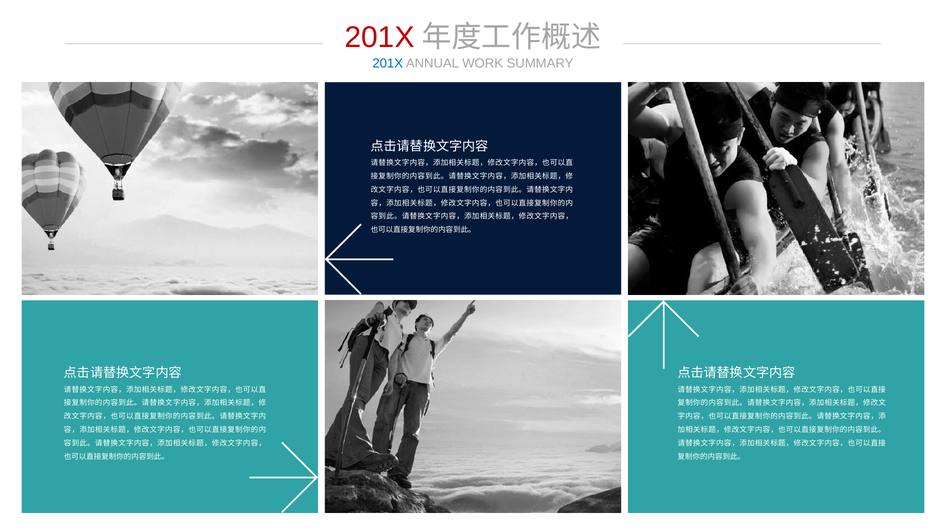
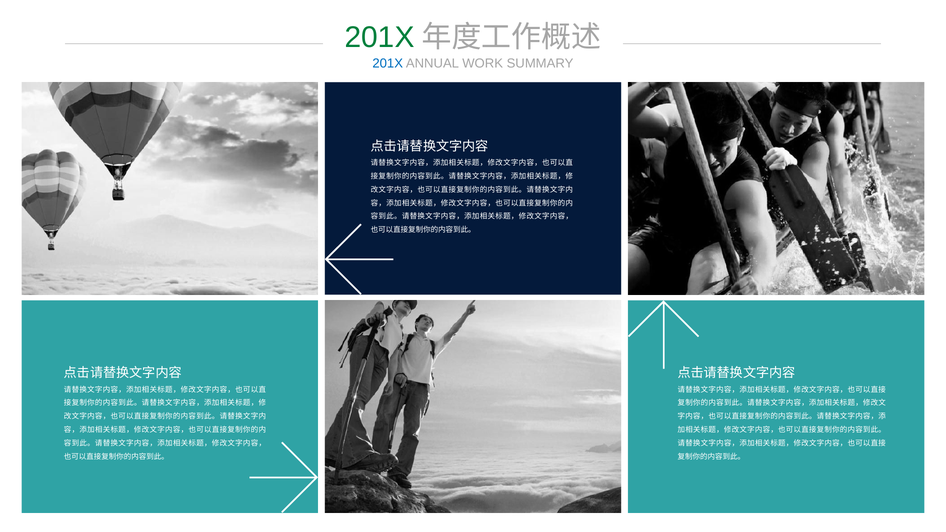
201X colour: red -> green (380, 37)
